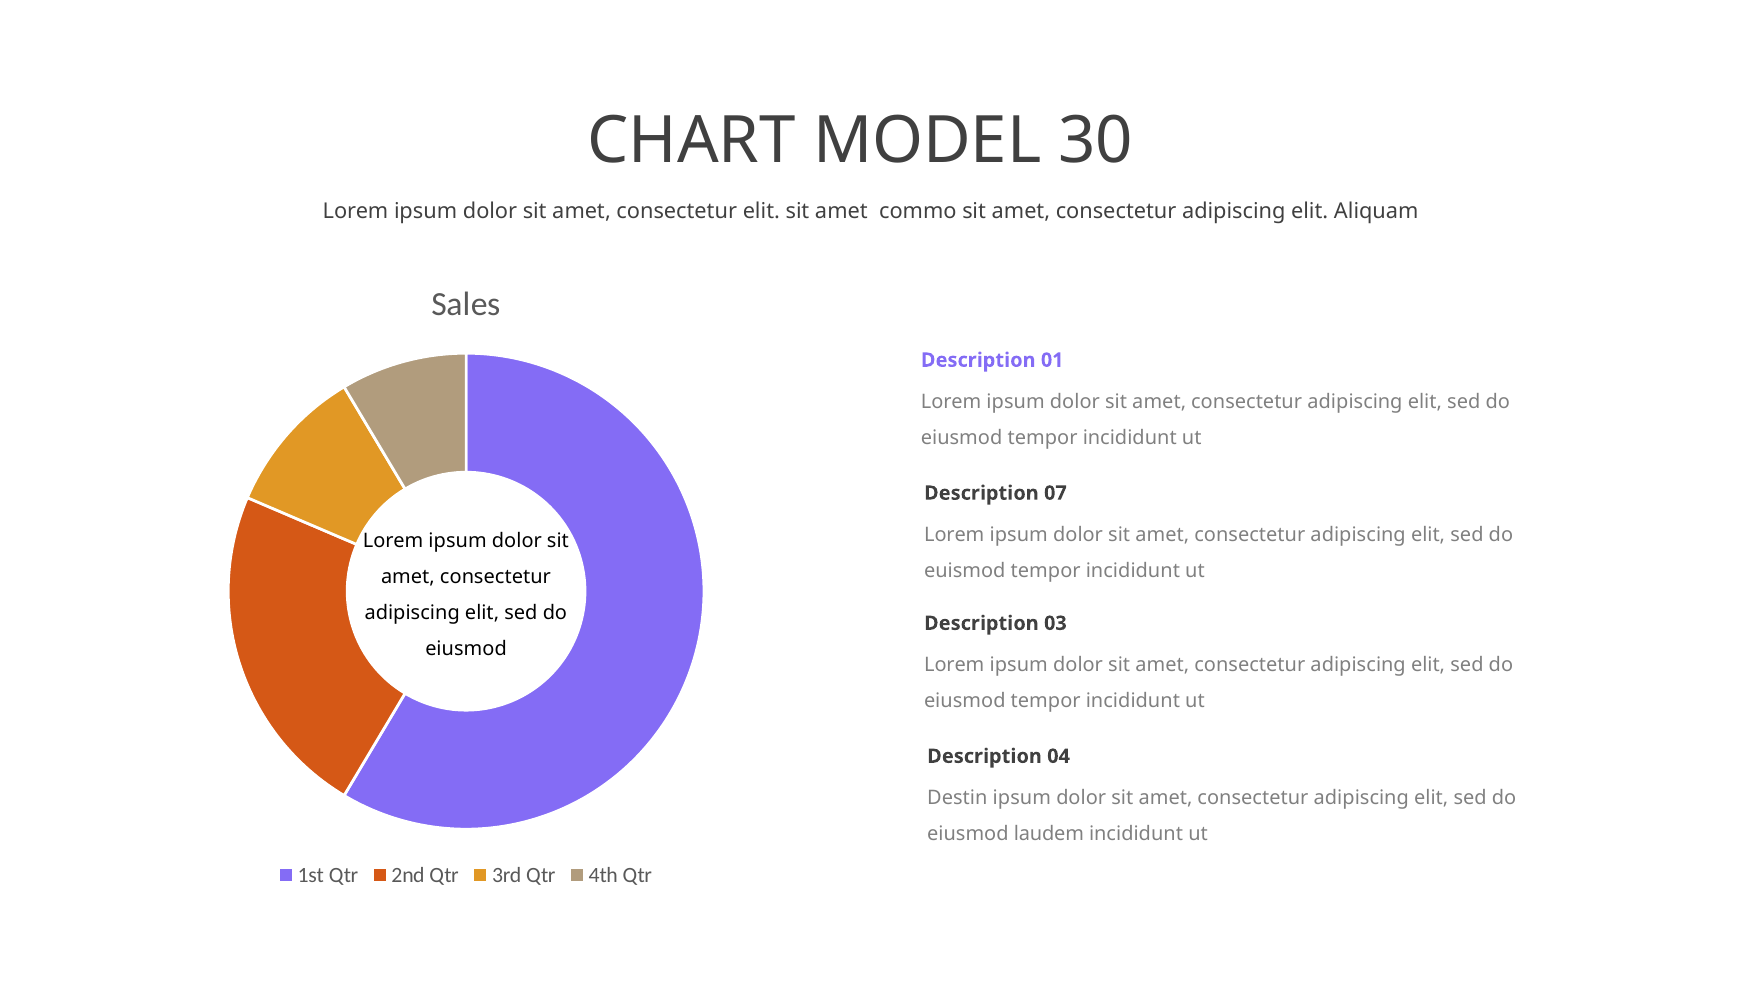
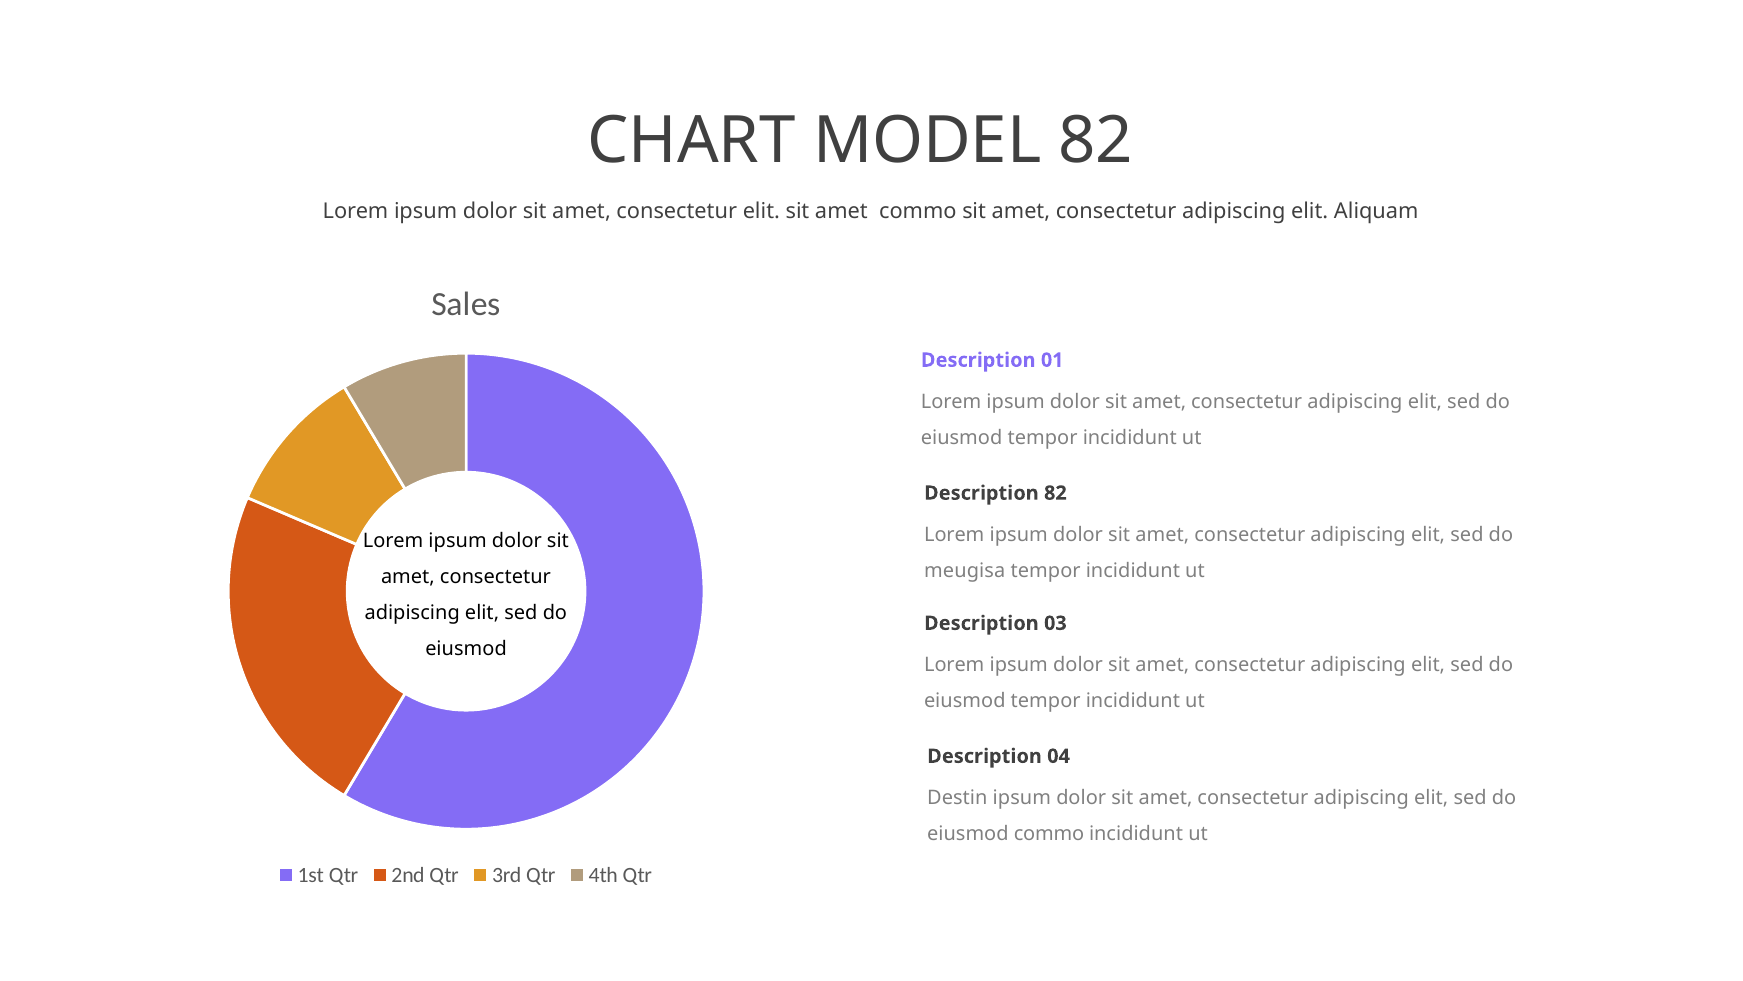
MODEL 30: 30 -> 82 (1096, 141)
Description 07: 07 -> 82 (1055, 493)
euismod: euismod -> meugisa (965, 570)
eiusmod laudem: laudem -> commo (1049, 833)
